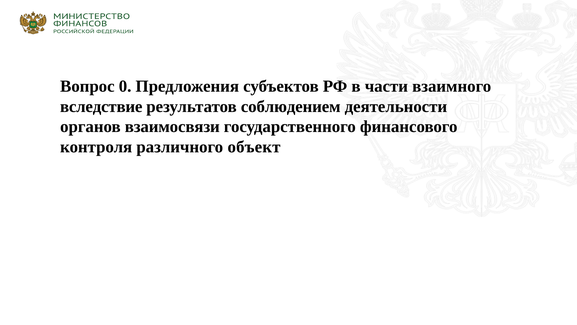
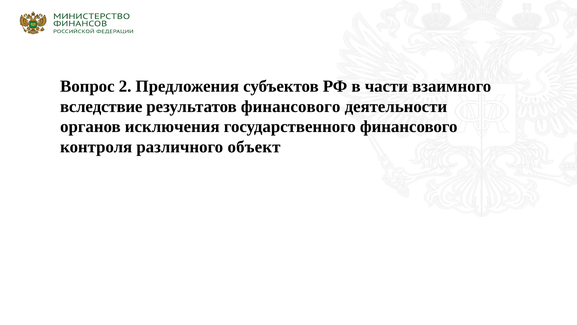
0: 0 -> 2 (125, 86)
результатов соблюдением: соблюдением -> финансового (291, 106)
взаимосвязи: взаимосвязи -> исключения (172, 127)
